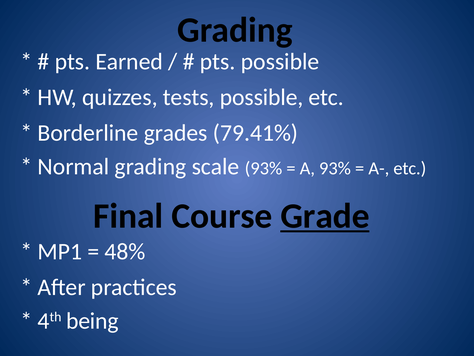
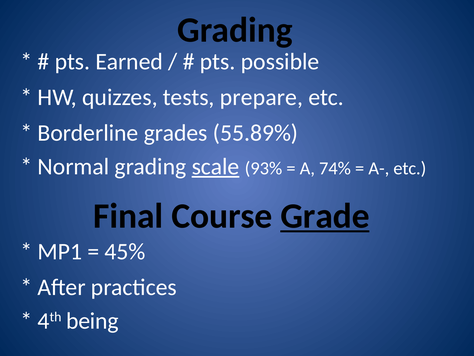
tests possible: possible -> prepare (261, 97)
79.41%: 79.41% -> 55.89% (256, 133)
scale underline: none -> present (216, 166)
A 93%: 93% -> 74% (335, 168)
48%: 48% -> 45% (125, 251)
